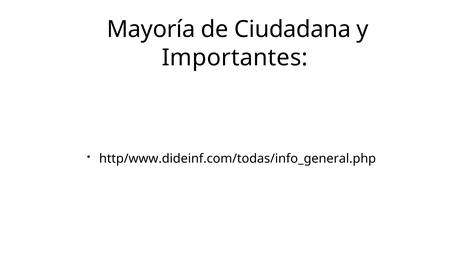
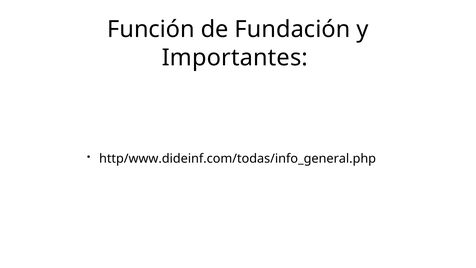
Mayoría: Mayoría -> Función (151, 29)
Ciudadana: Ciudadana -> Fundación (292, 29)
